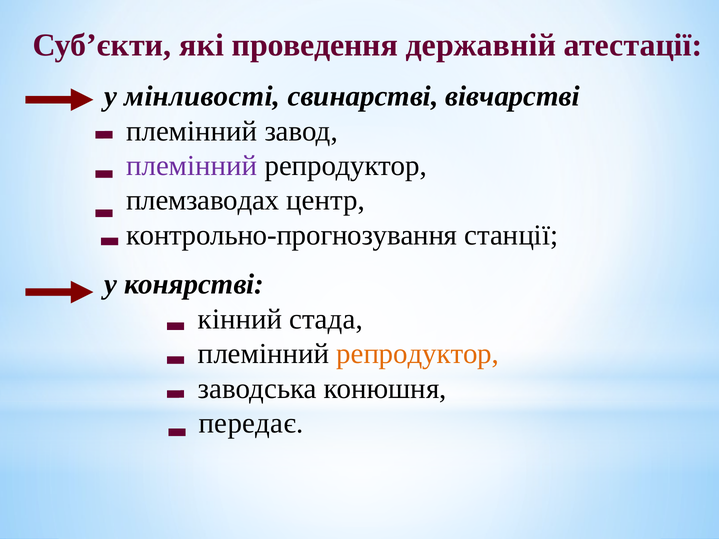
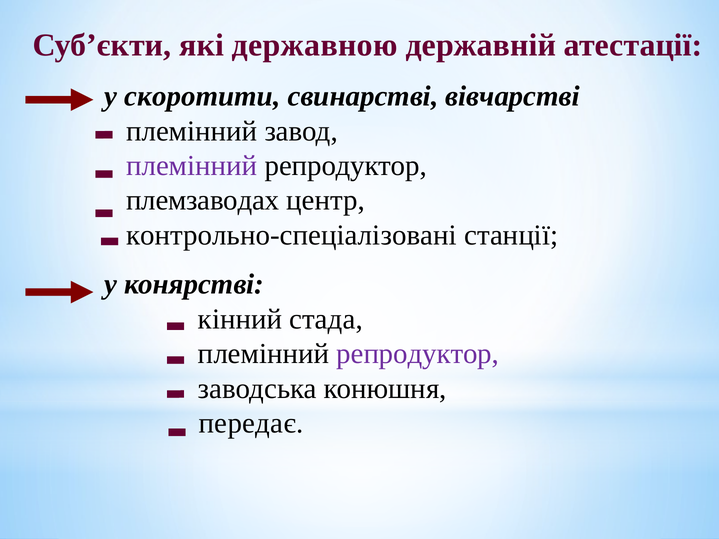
проведення: проведення -> державною (315, 45)
мінливості: мінливості -> скоротити (202, 96)
контрольно-прогнозування: контрольно-прогнозування -> контрольно-спеціалізовані (291, 235)
репродуктор colour: orange -> purple (418, 354)
